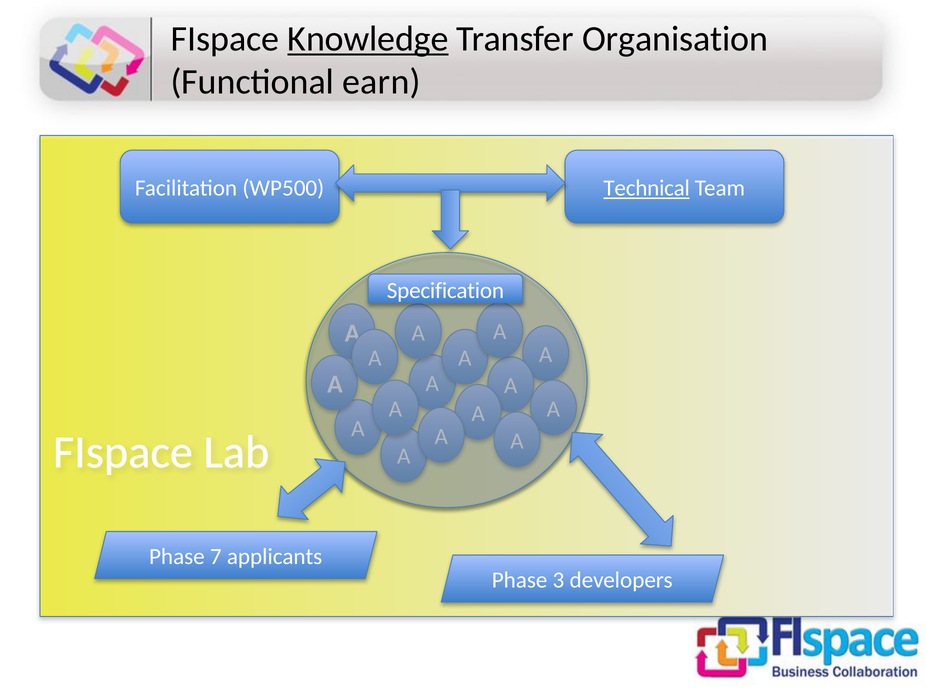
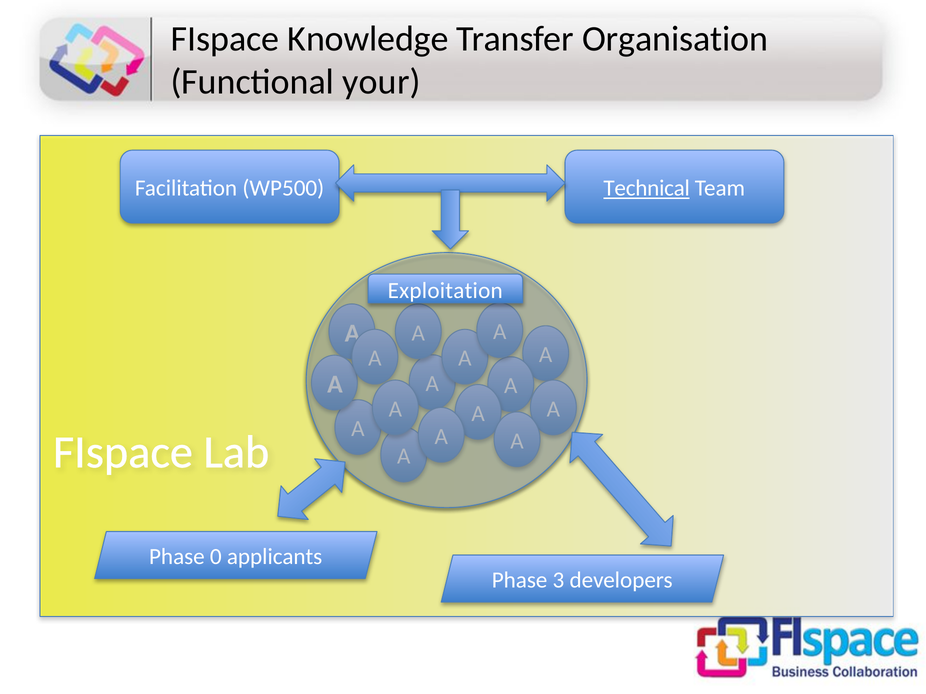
Knowledge underline: present -> none (368, 39)
earn: earn -> your (382, 82)
Specification: Specification -> Exploitation (445, 291)
7: 7 -> 0 (216, 557)
